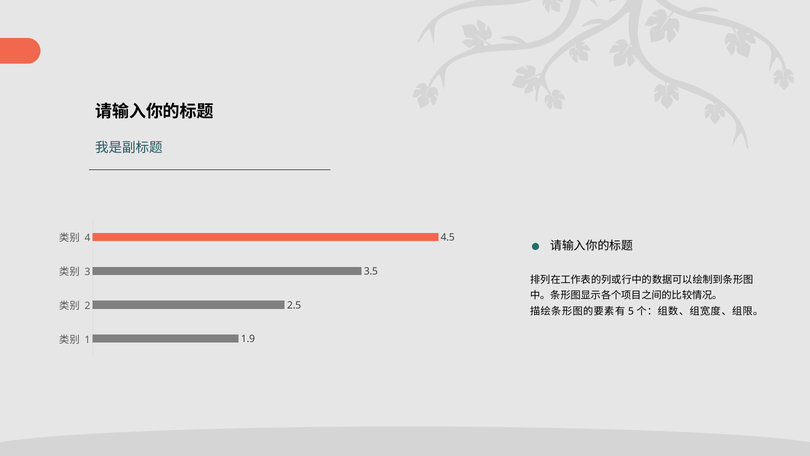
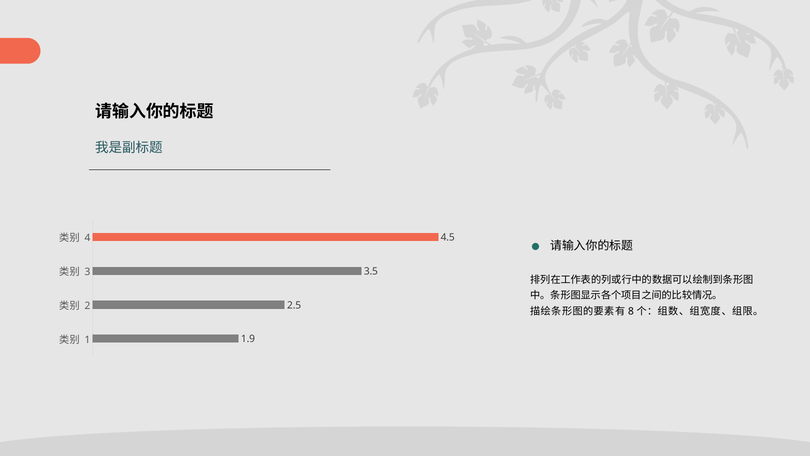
5: 5 -> 8 (631, 311)
